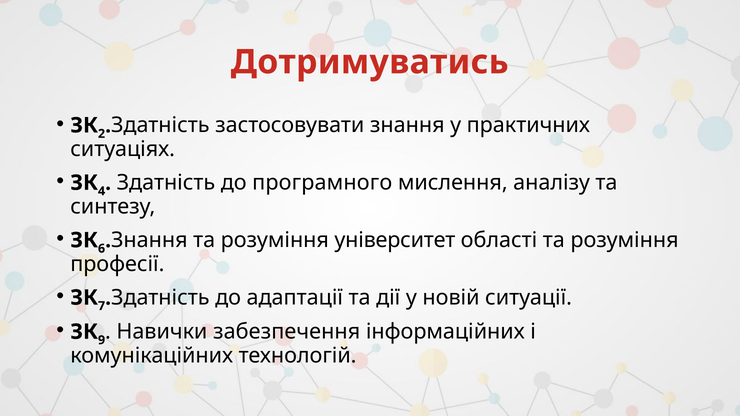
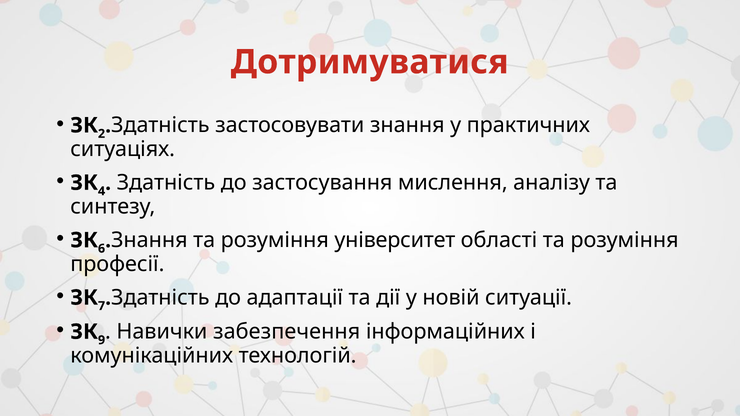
Дотримуватись: Дотримуватись -> Дотримуватися (370, 62)
програмного: програмного -> застосування (322, 183)
